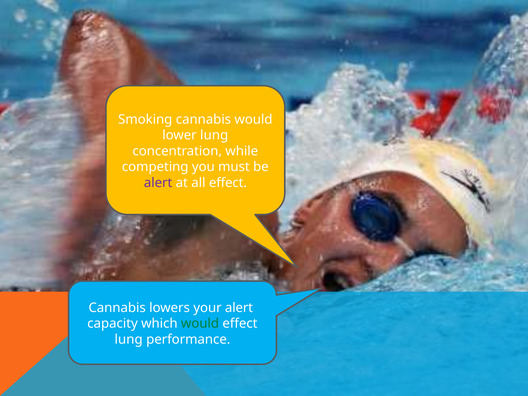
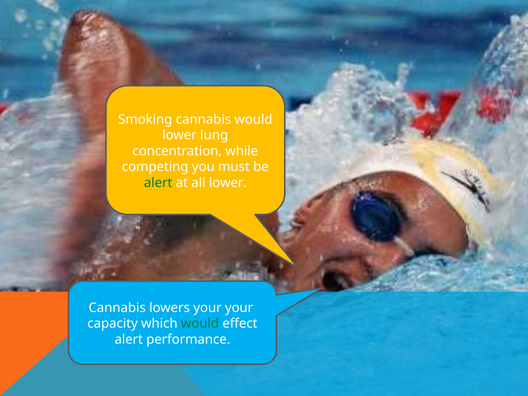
alert colour: purple -> green (158, 183)
all effect: effect -> lower (228, 183)
your alert: alert -> your (239, 308)
lung: lung -> alert (129, 339)
